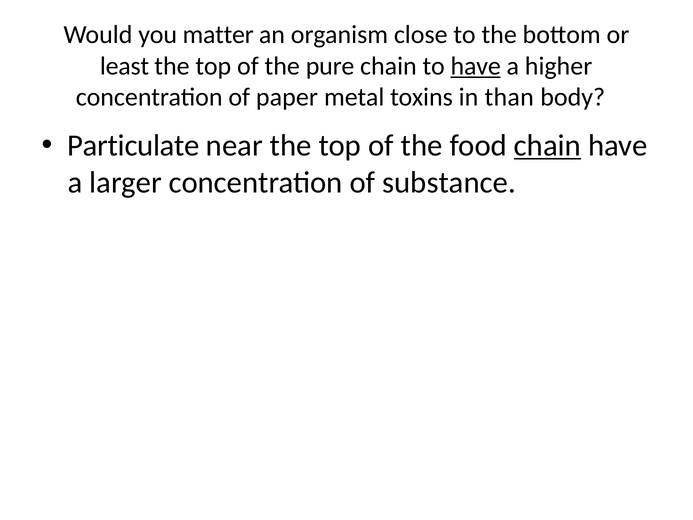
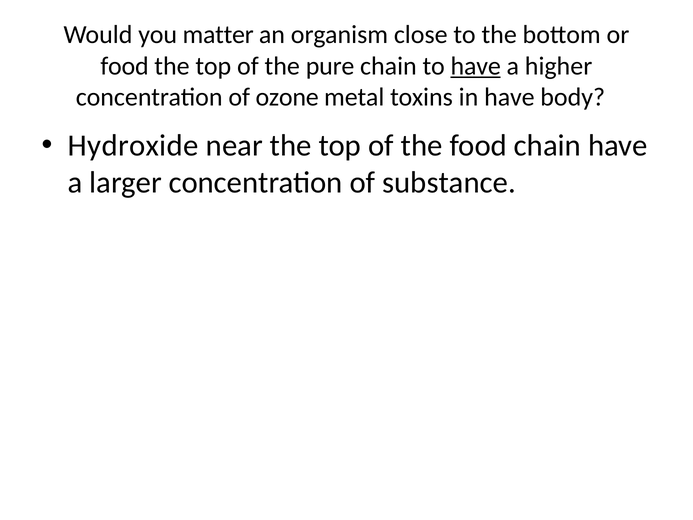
least: least -> food (125, 66)
paper: paper -> ozone (287, 97)
in than: than -> have (509, 97)
Particulate: Particulate -> Hydroxide (133, 145)
chain underline: present -> none (548, 145)
